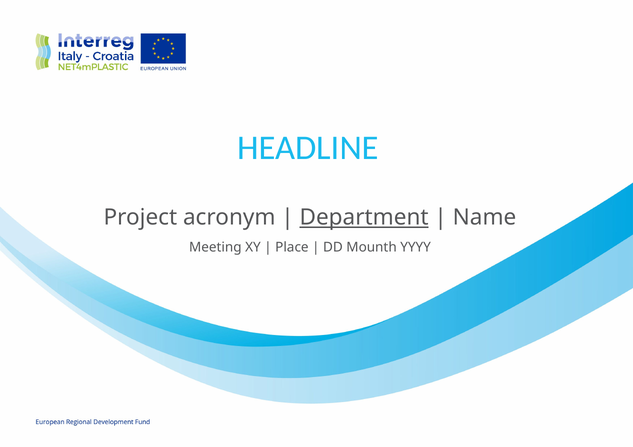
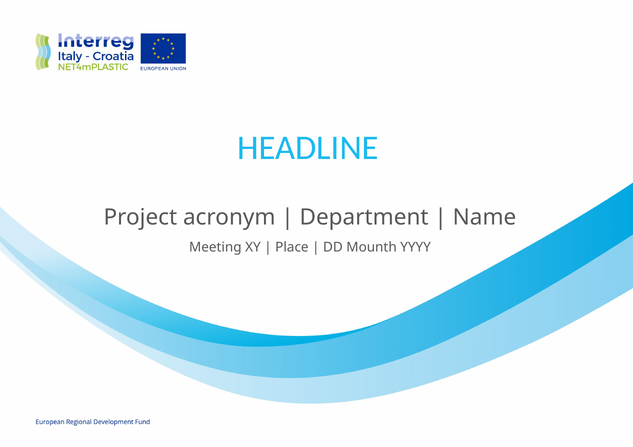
Department underline: present -> none (364, 218)
